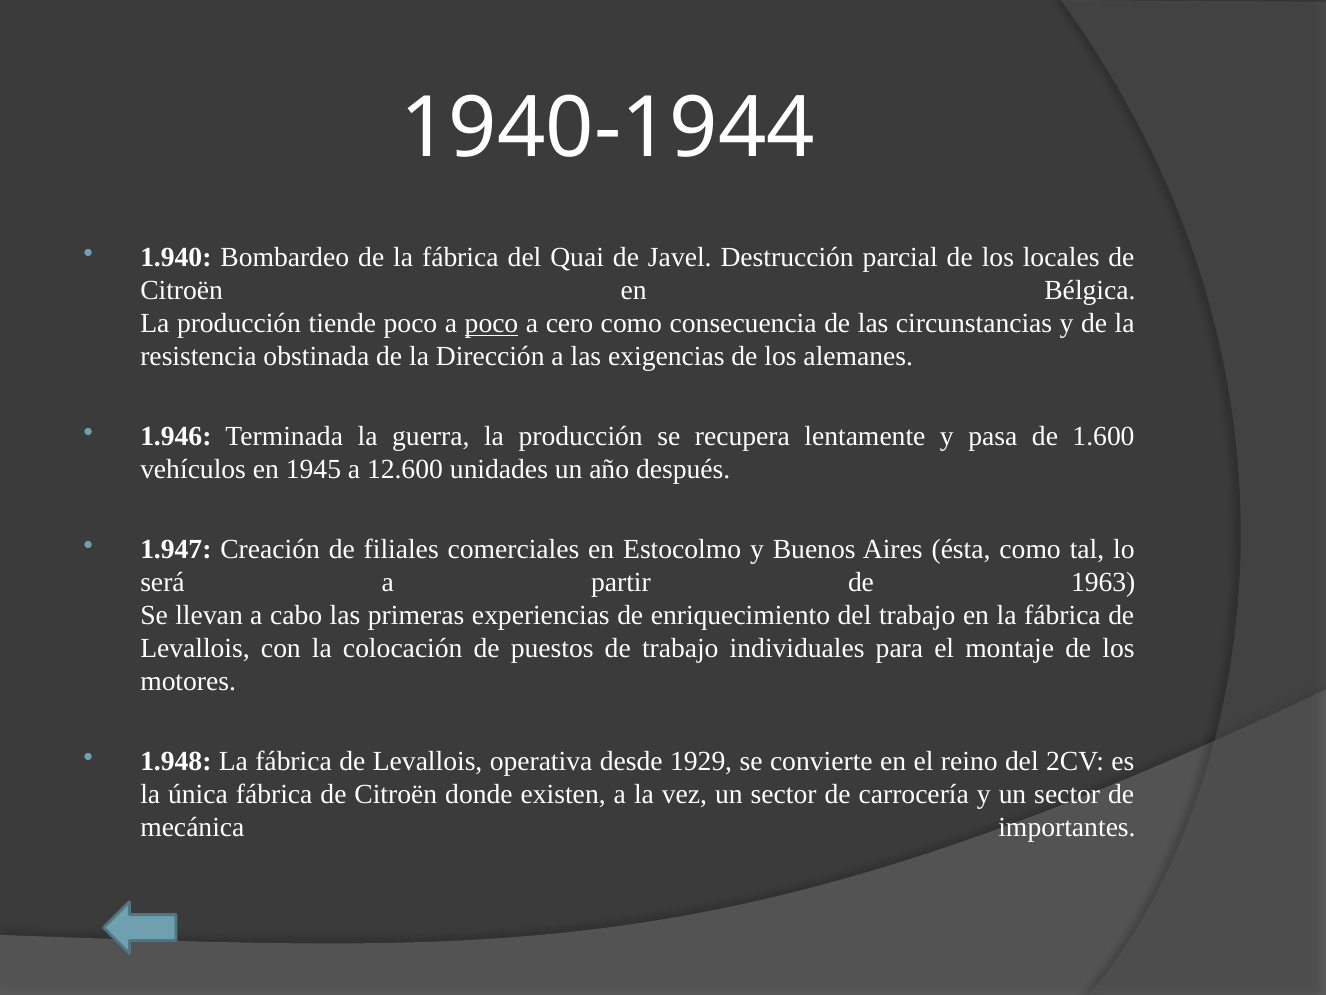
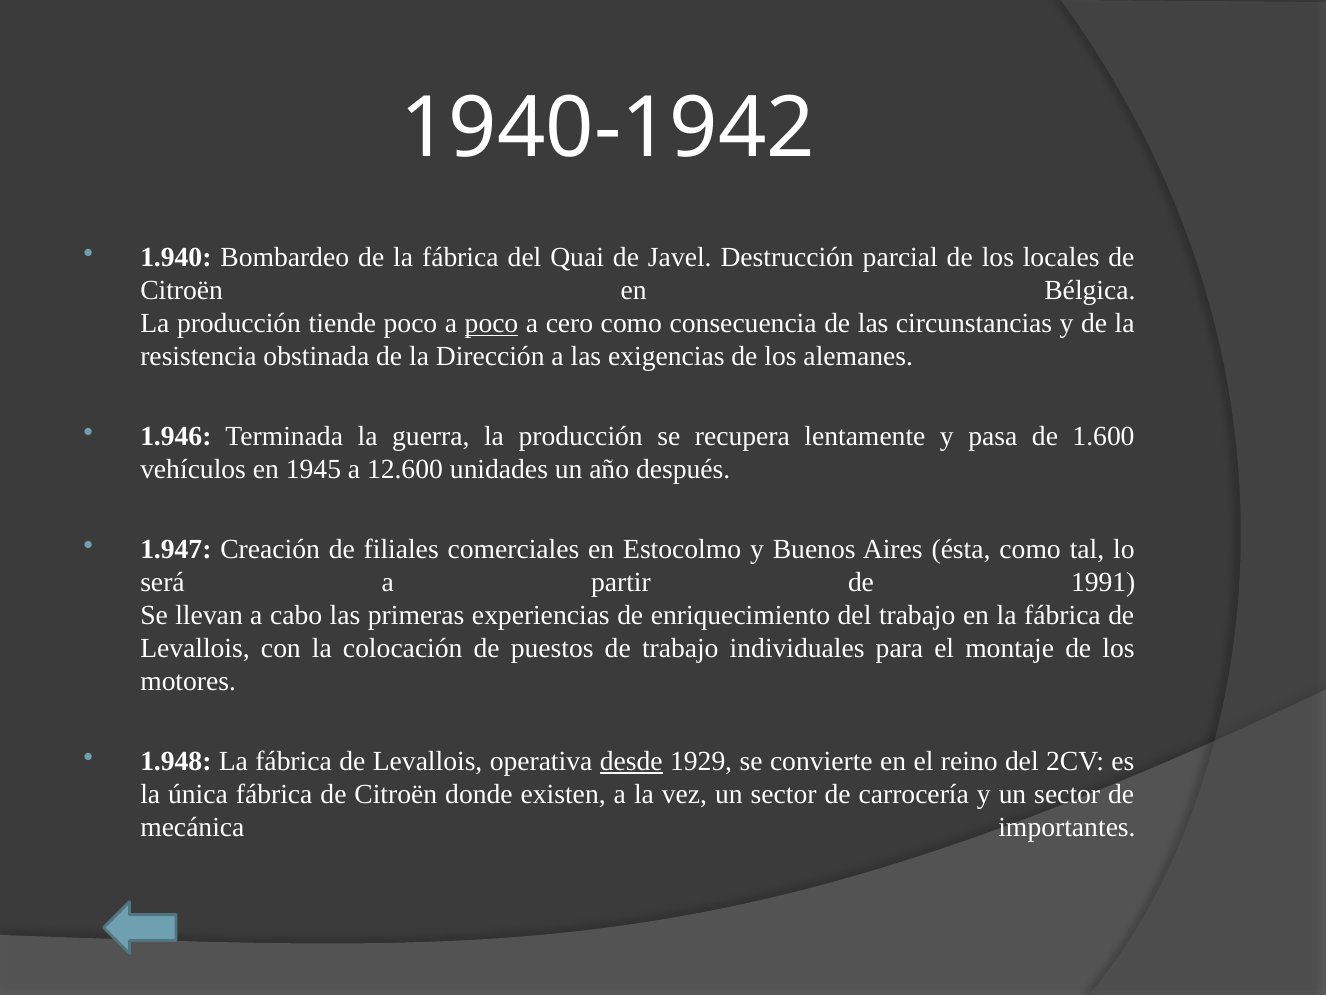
1940-1944: 1940-1944 -> 1940-1942 (608, 129)
1963: 1963 -> 1991 (1103, 582)
desde underline: none -> present (631, 761)
